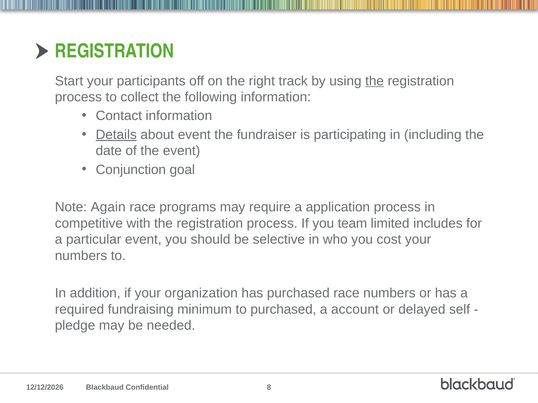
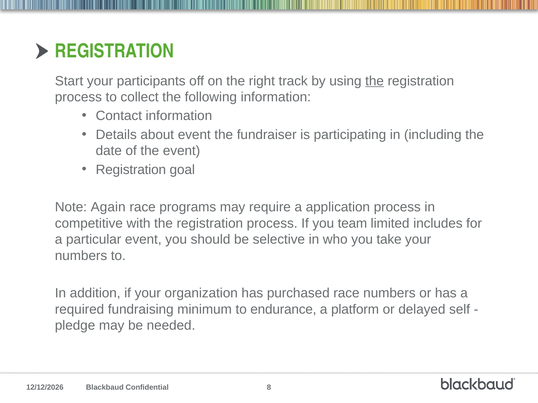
Details underline: present -> none (116, 135)
Conjunction: Conjunction -> Registration (131, 170)
cost: cost -> take (389, 240)
to purchased: purchased -> endurance (283, 310)
account: account -> platform (355, 310)
